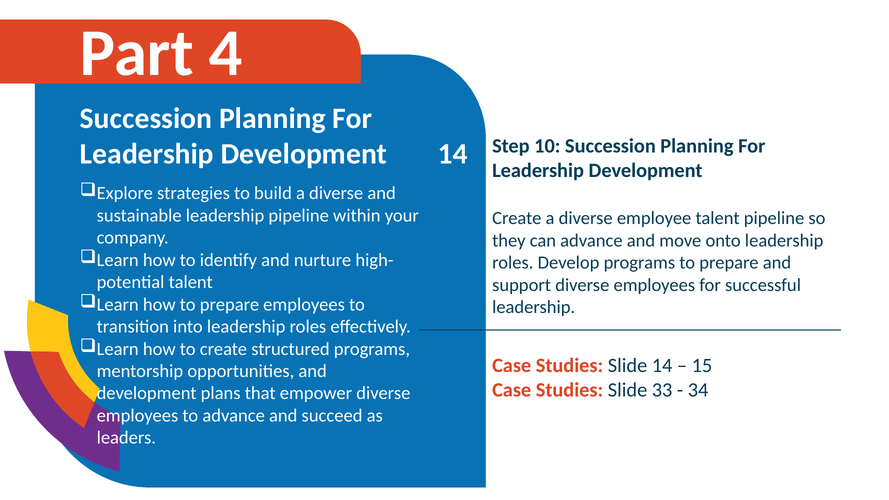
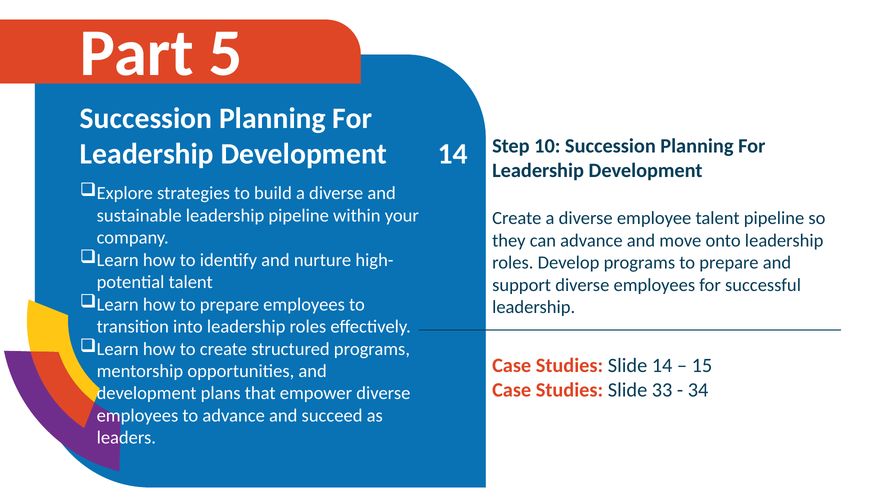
4: 4 -> 5 (226, 53)
